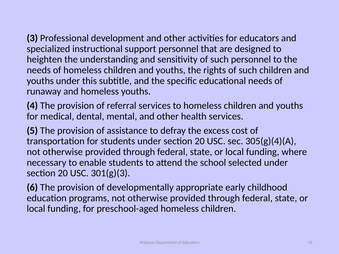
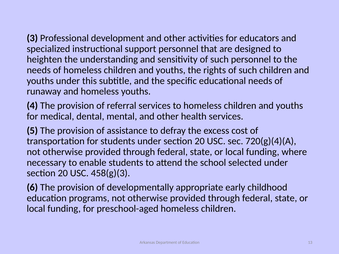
305(g)(4)(A: 305(g)(4)(A -> 720(g)(4)(A (271, 141)
301(g)(3: 301(g)(3 -> 458(g)(3 (110, 173)
